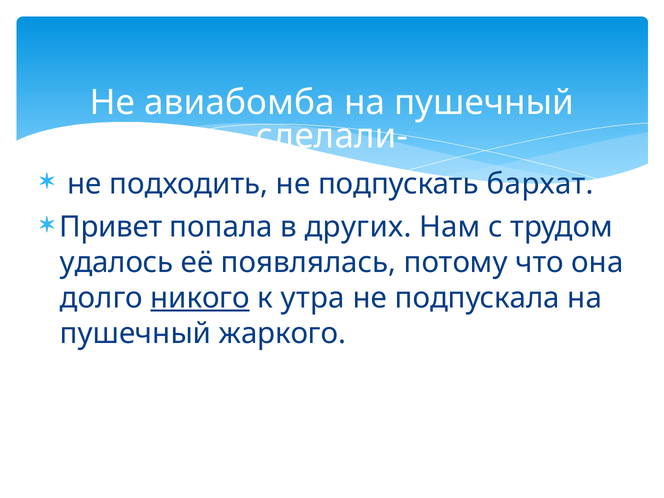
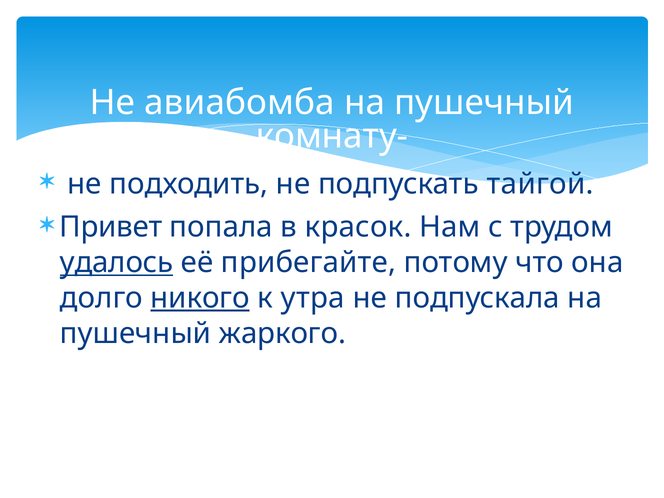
сделали-: сделали- -> комнату- (332, 136)
бархат: бархат -> тайгой (540, 184)
других: других -> красок (358, 227)
удалось underline: none -> present (117, 263)
появлялась: появлялась -> прибегайте (308, 263)
